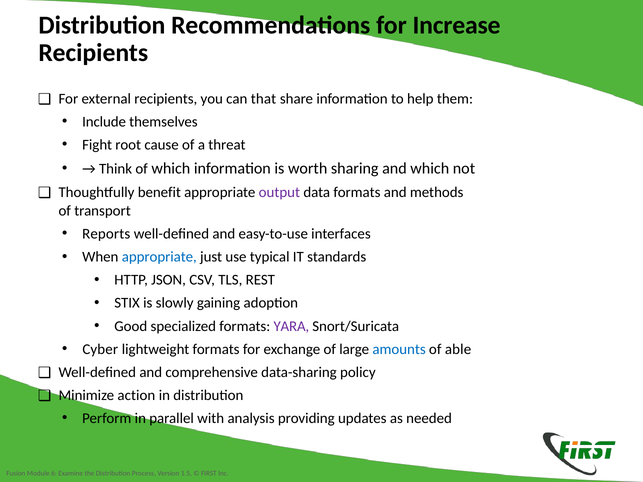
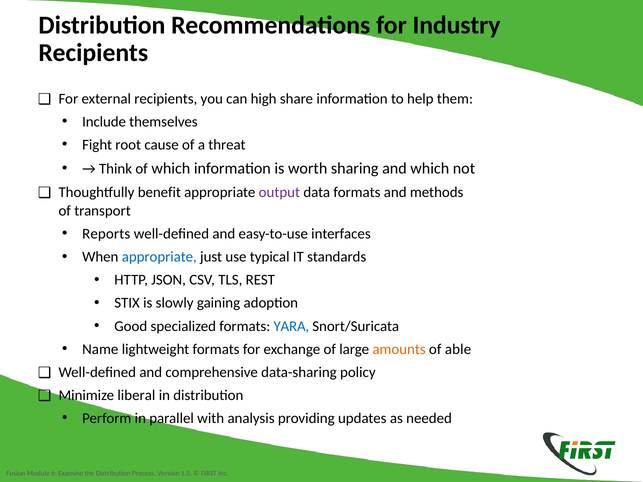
Increase: Increase -> Industry (456, 25)
that: that -> high (264, 99)
YARA colour: purple -> blue (291, 326)
Cyber: Cyber -> Name (100, 349)
amounts colour: blue -> orange (399, 349)
action: action -> liberal (136, 395)
